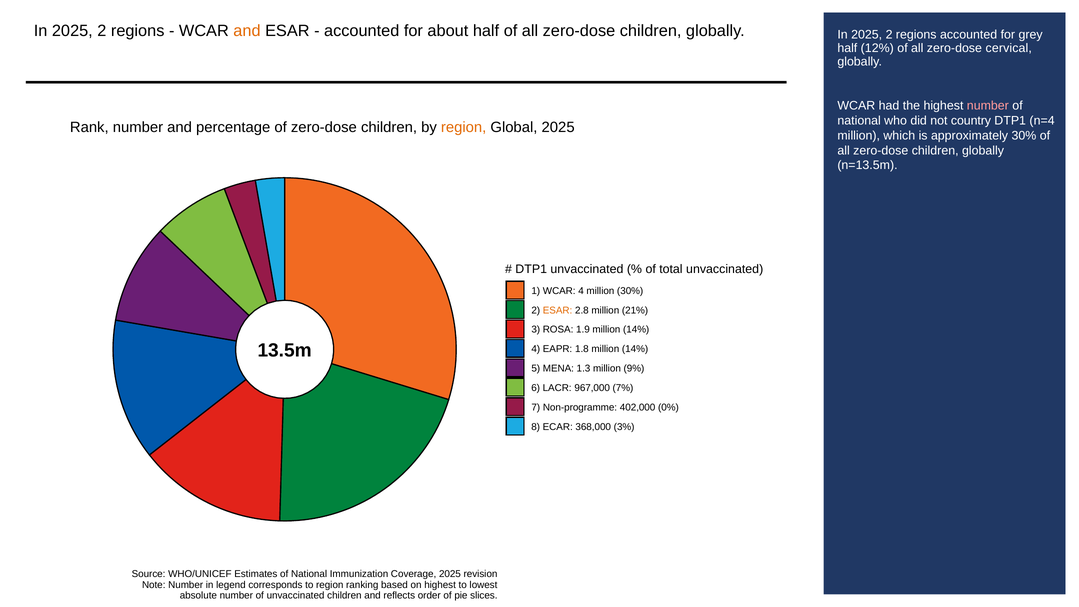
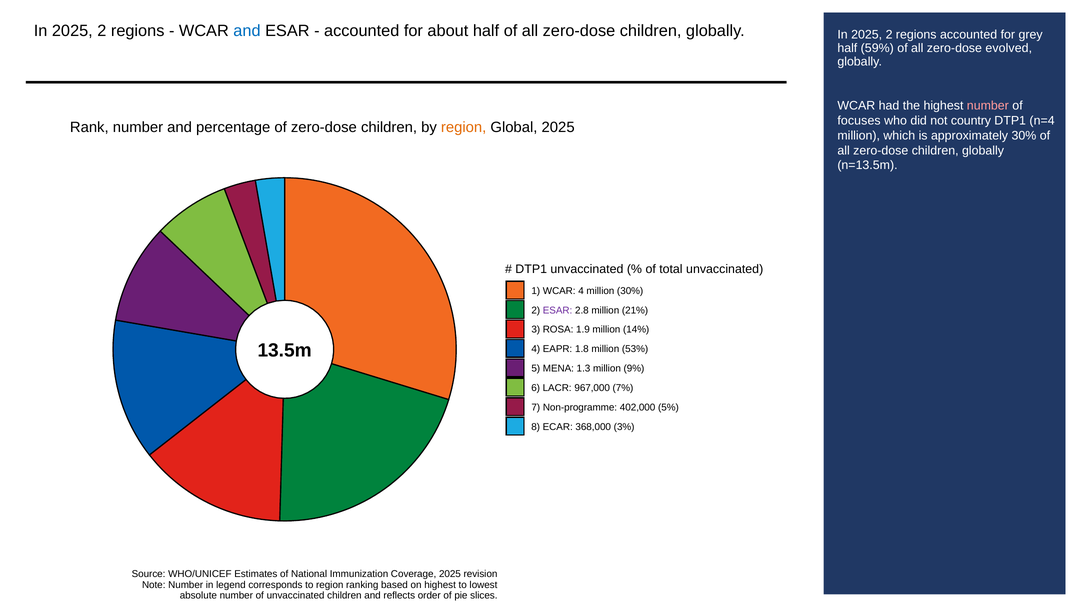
and colour: orange -> blue (247, 31)
12%: 12% -> 59% (877, 48)
cervical: cervical -> evolved (1009, 48)
national: national -> focuses (859, 121)
ESAR colour: orange -> purple (558, 310)
1.8 million 14%: 14% -> 53% (635, 349)
0%: 0% -> 5% (668, 407)
